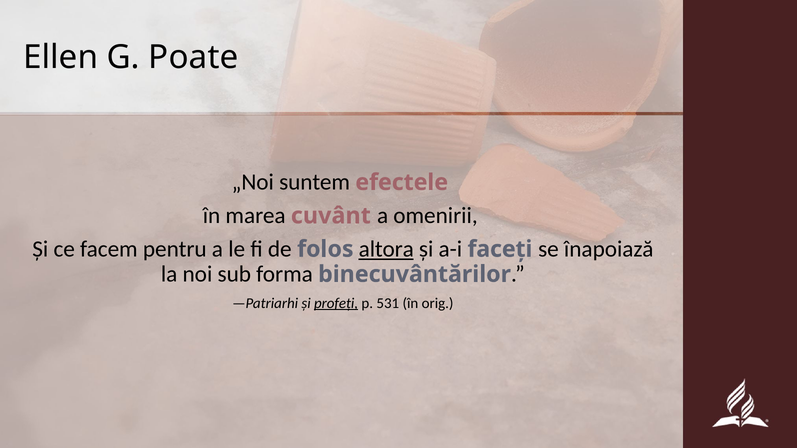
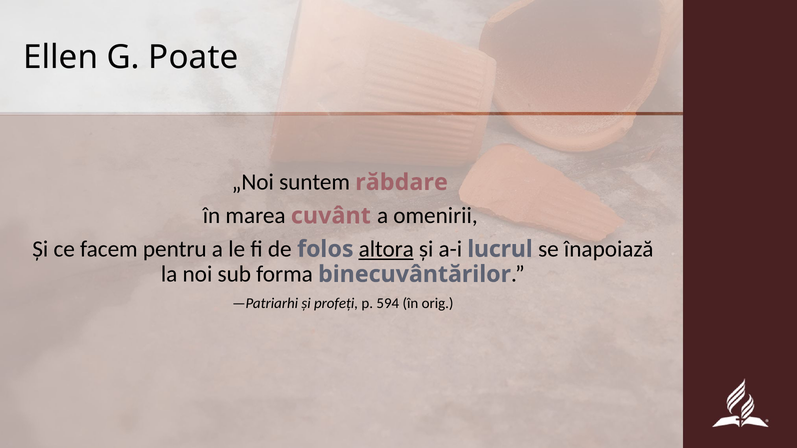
efectele: efectele -> răbdare (402, 182)
faceți: faceți -> lucrul (500, 249)
profeți underline: present -> none (336, 303)
531: 531 -> 594 (388, 303)
